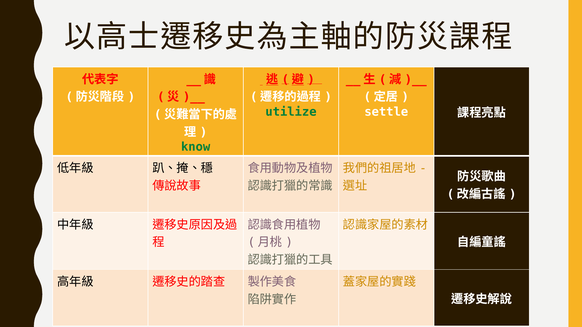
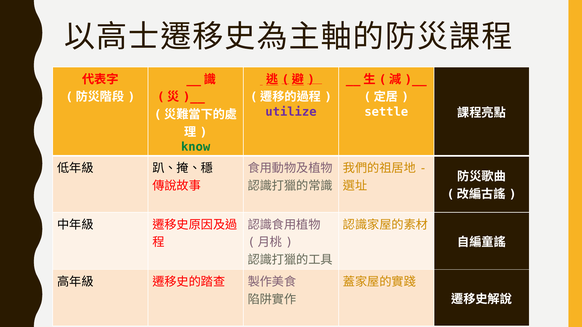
utilize colour: green -> purple (291, 112)
